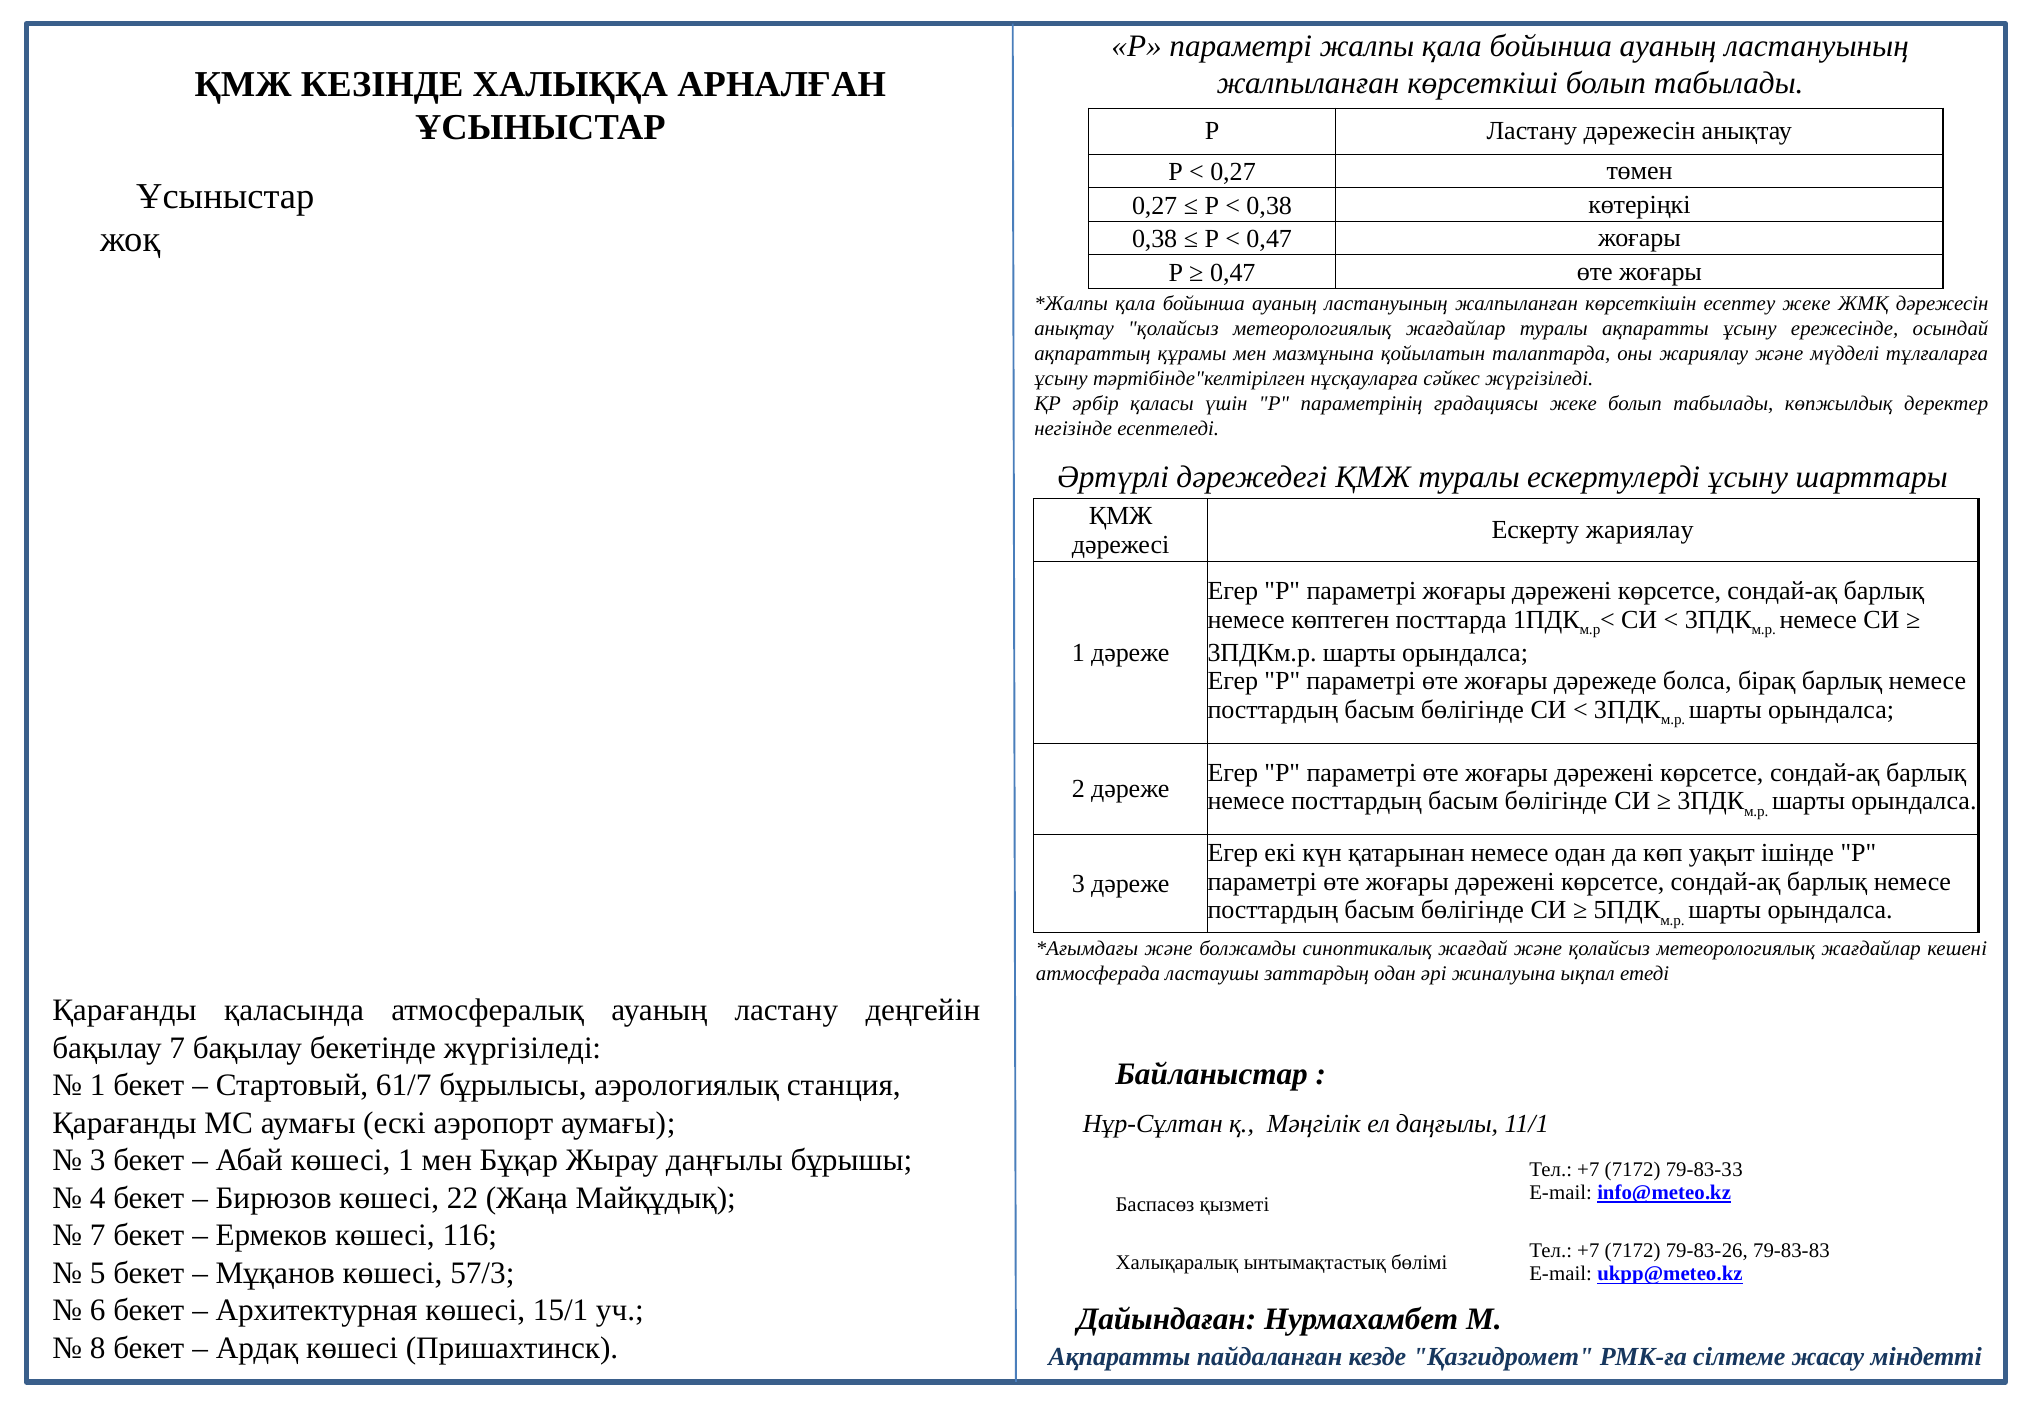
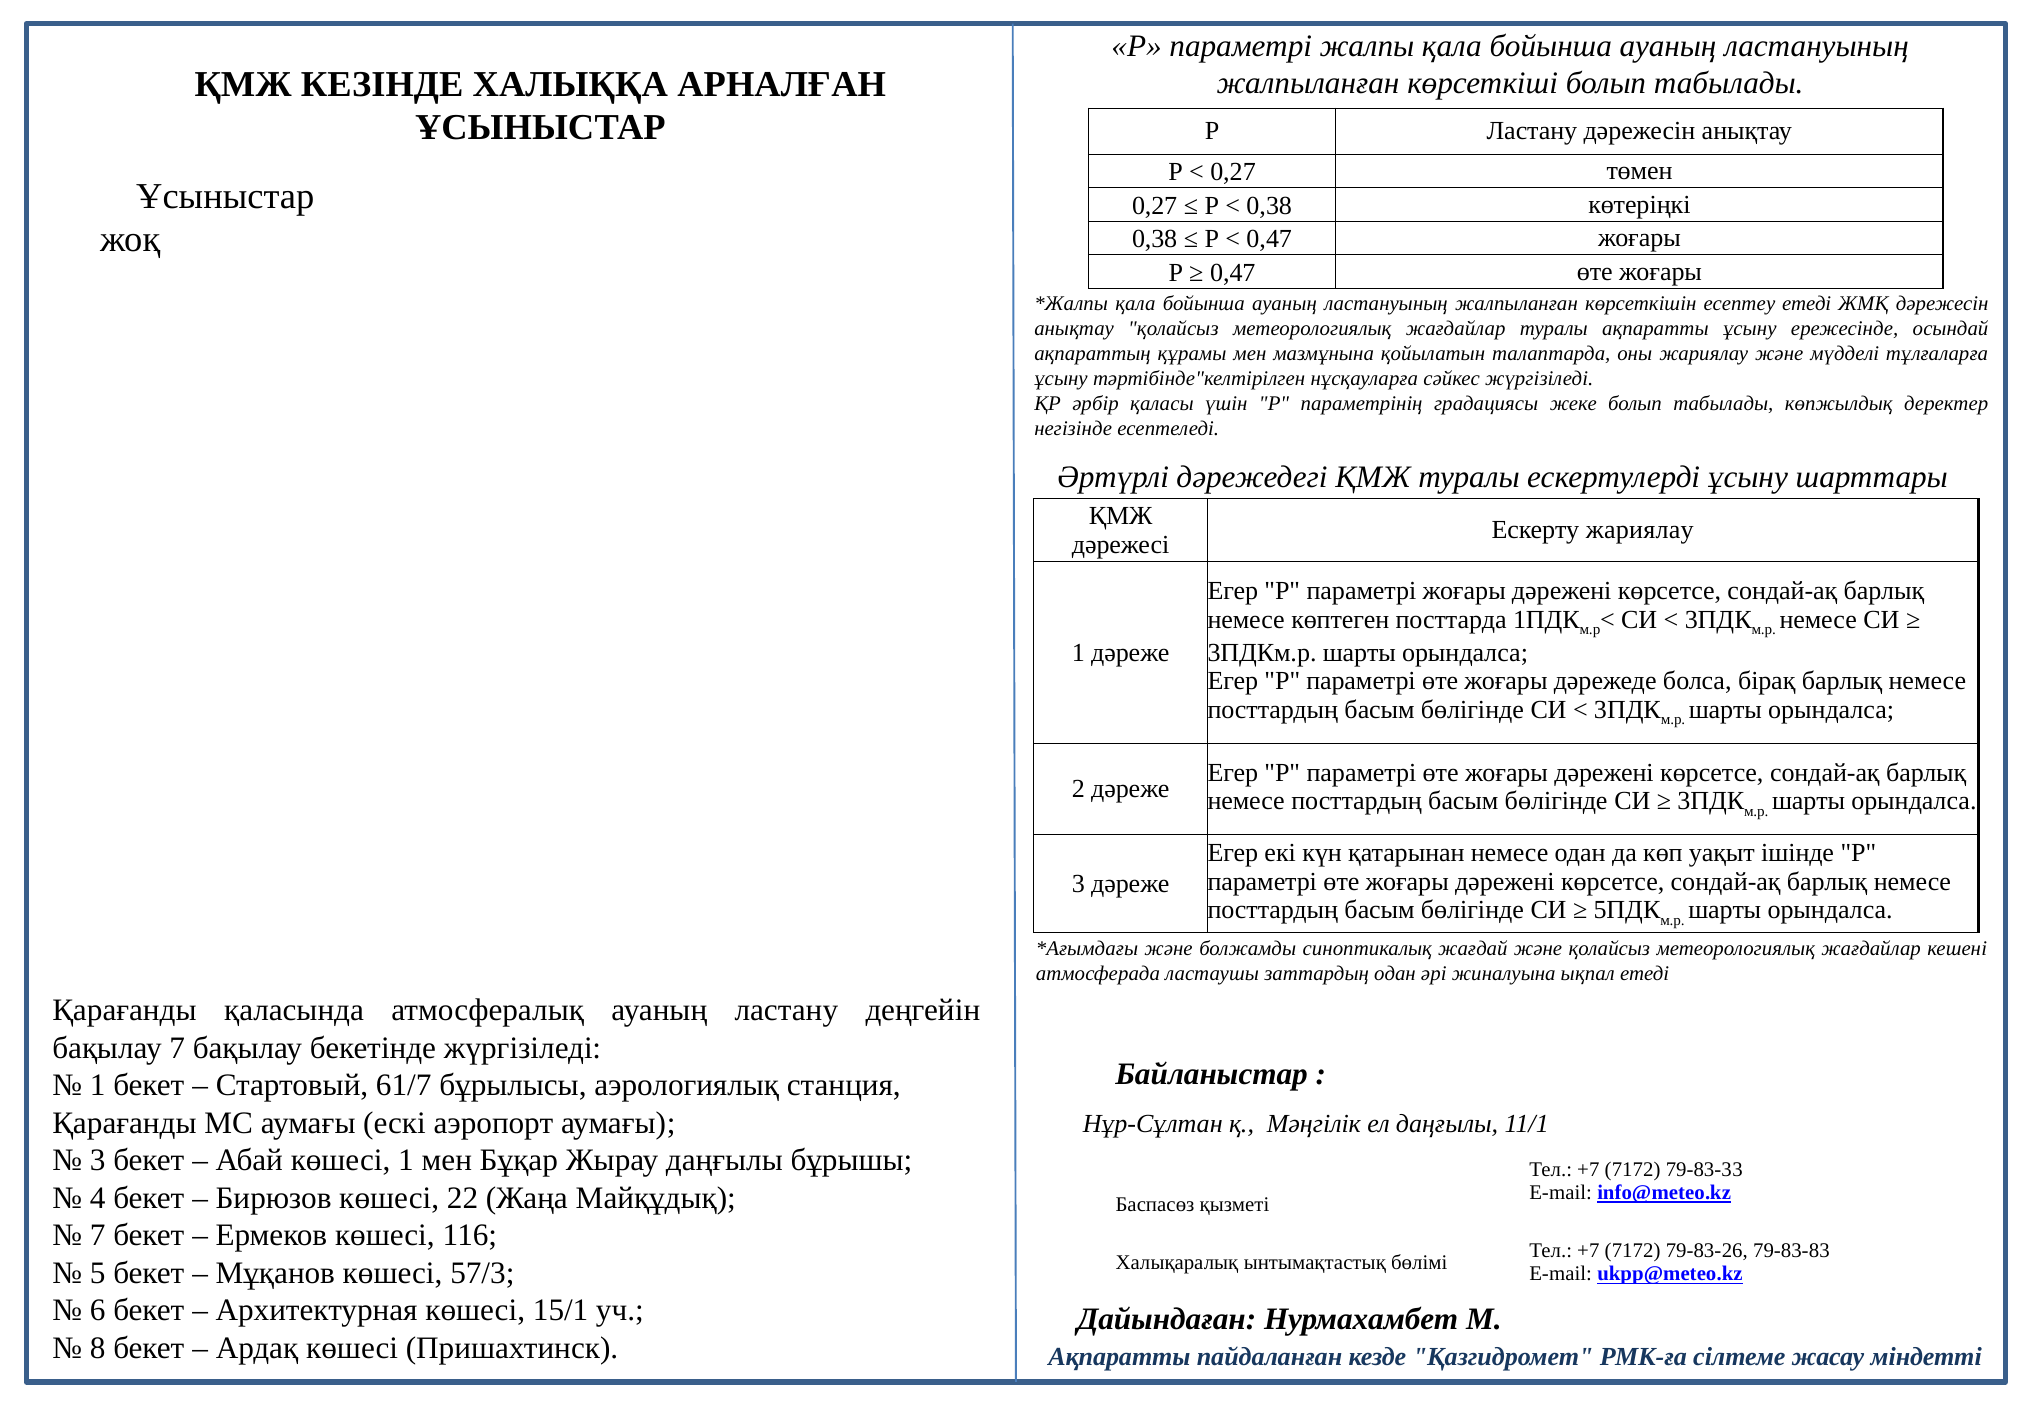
есептеу жеке: жеке -> етеді (1807, 304)
